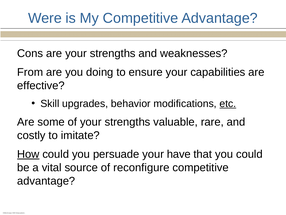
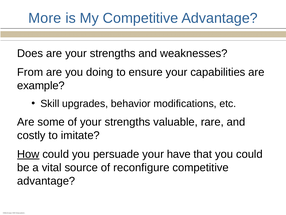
Were: Were -> More (45, 18)
Cons: Cons -> Does (30, 53)
effective: effective -> example (41, 85)
etc underline: present -> none (228, 103)
